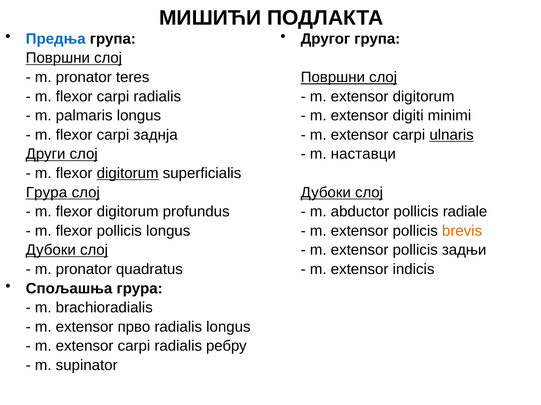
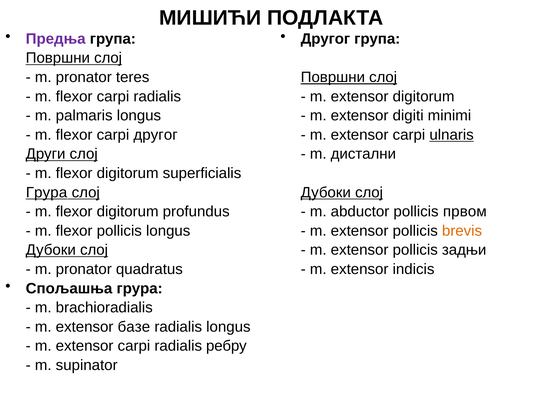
Предња colour: blue -> purple (56, 39)
carpi заднја: заднја -> другог (156, 135)
наставци: наставци -> дистални (363, 154)
digitorum underline: present -> none (128, 174)
radiale: radiale -> првом (465, 212)
прво: прво -> бaзе (134, 327)
